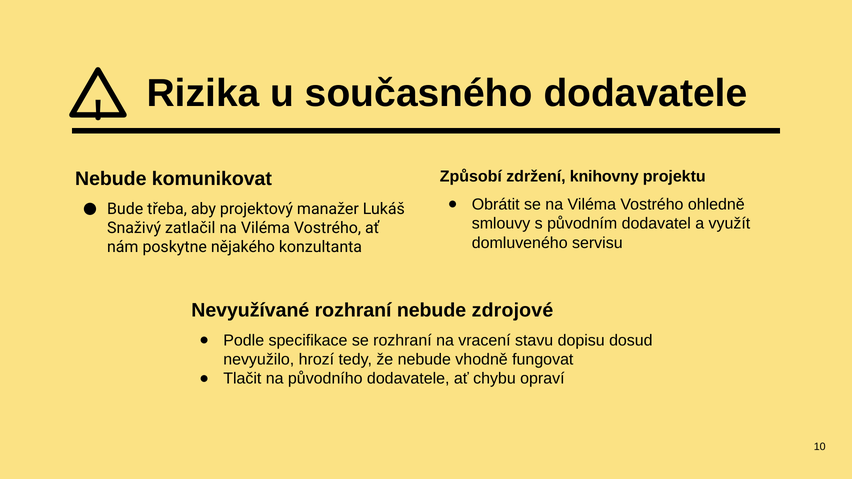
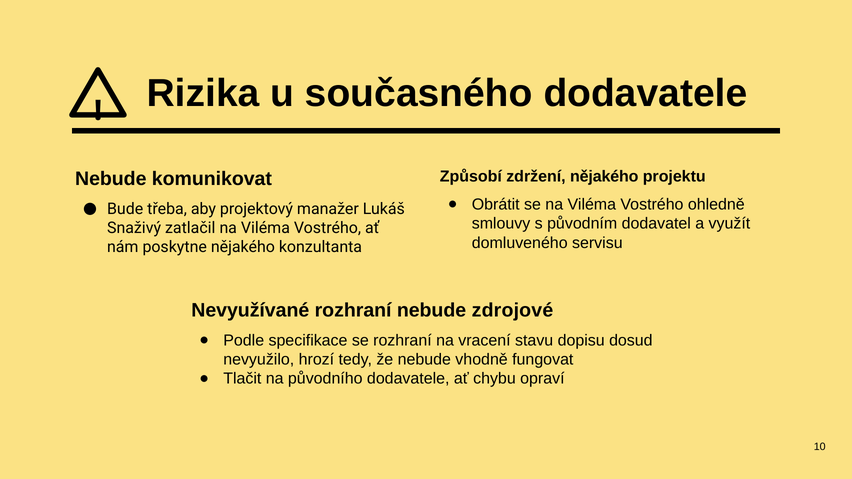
zdržení knihovny: knihovny -> nějakého (604, 177)
